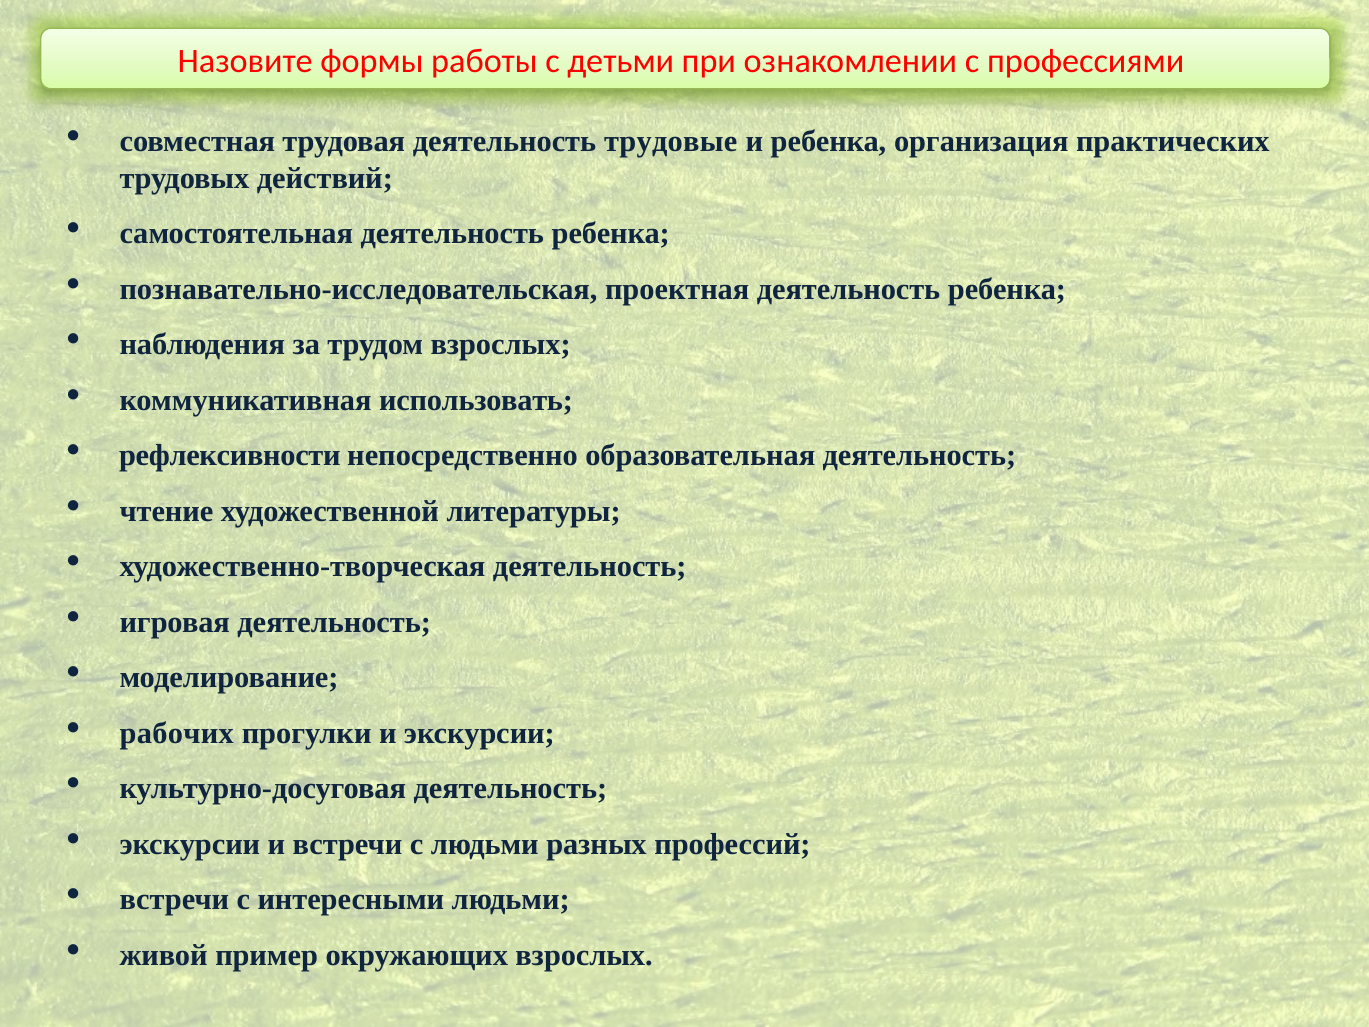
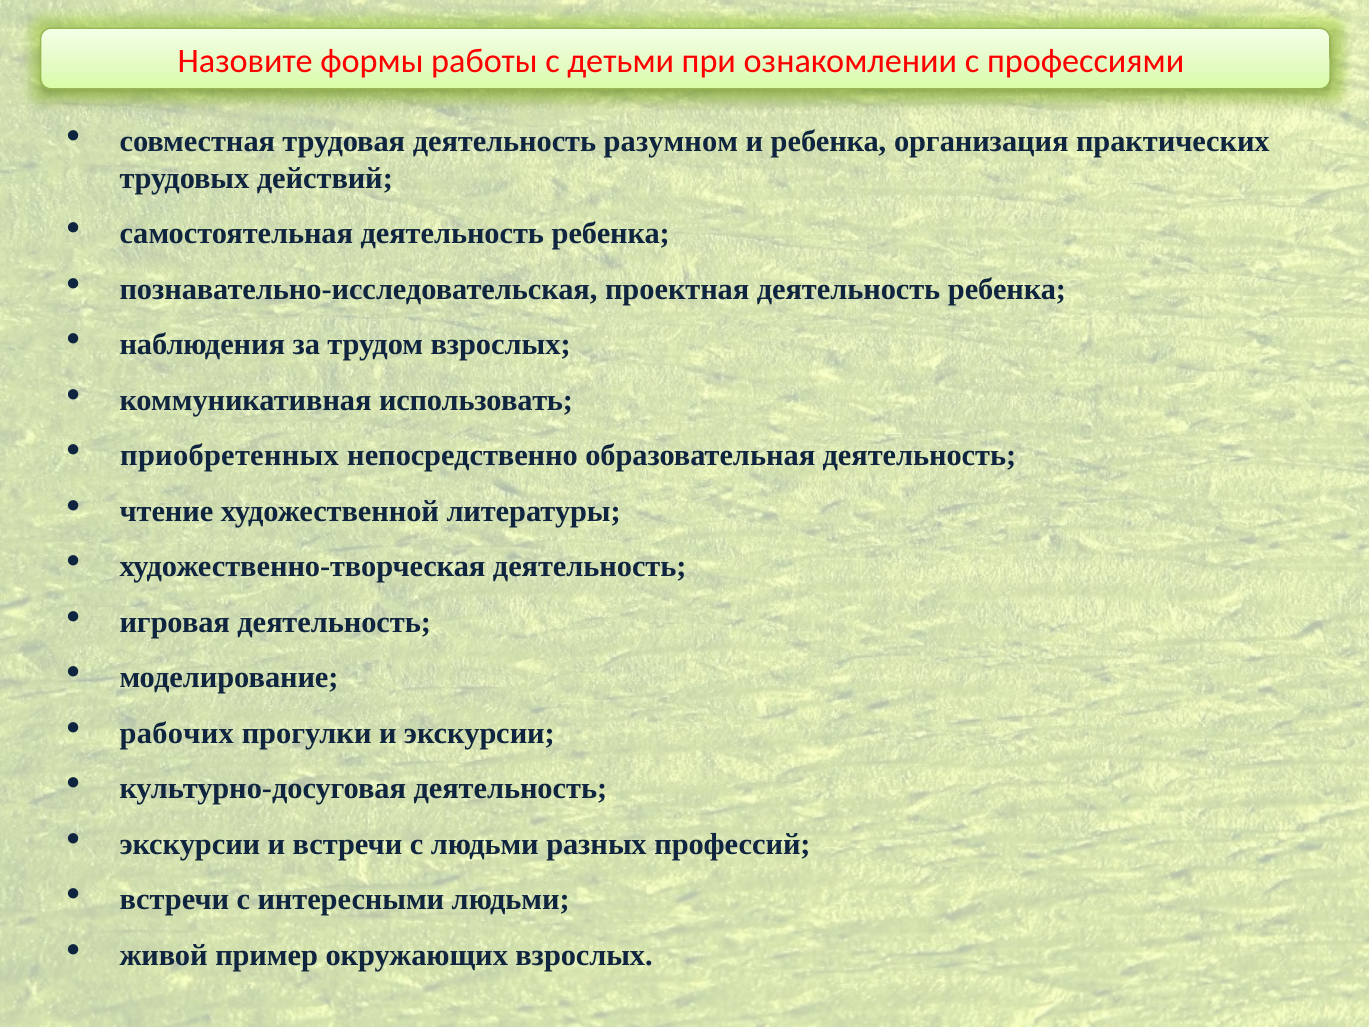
трудовые: трудовые -> разумном (671, 142)
рефлексивности: рефлексивности -> приобретенных (230, 456)
